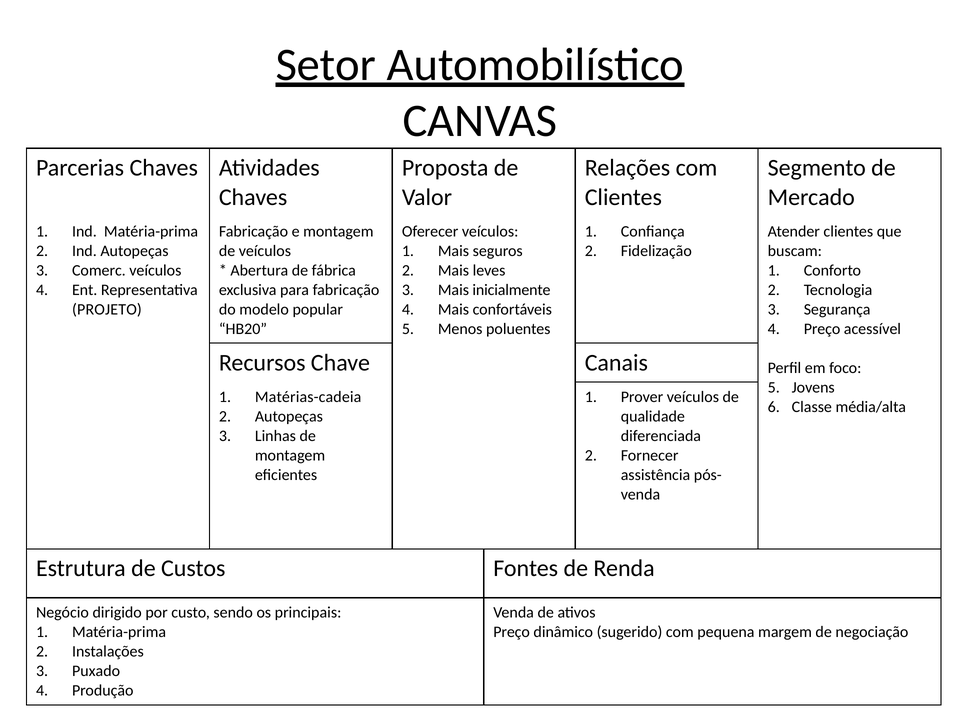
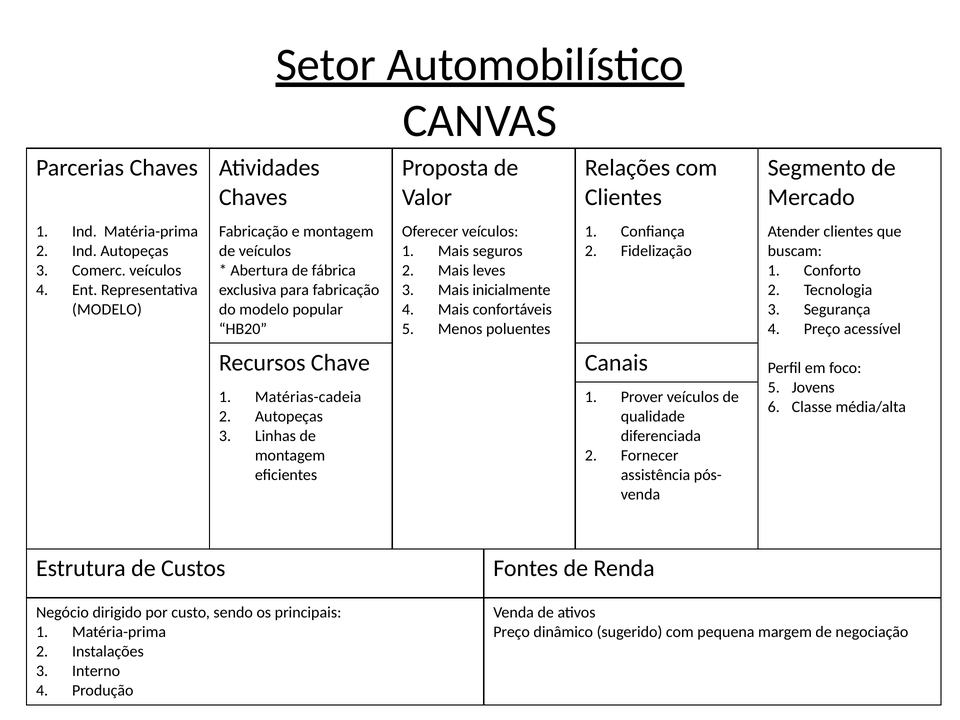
PROJETO: PROJETO -> MODELO (107, 309)
Puxado: Puxado -> Interno (96, 671)
